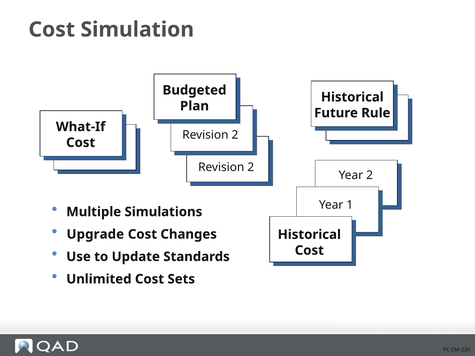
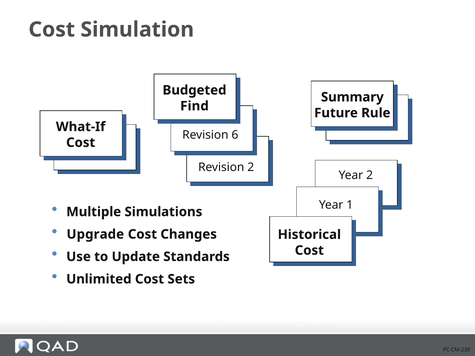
Historical: Historical -> Summary (352, 97)
Plan: Plan -> Find (194, 106)
2: 2 -> 6 (235, 135)
